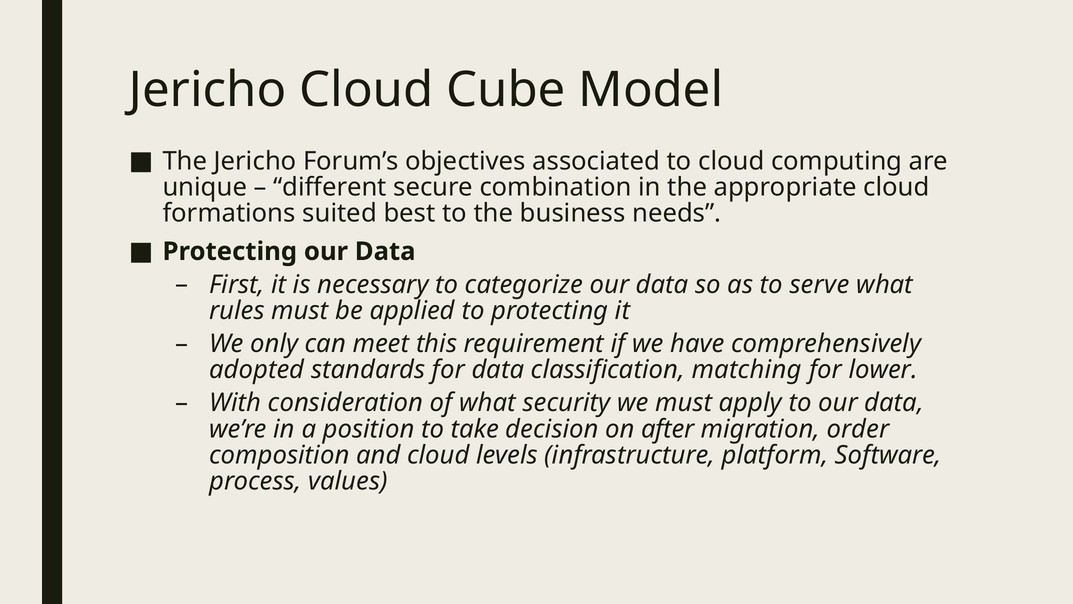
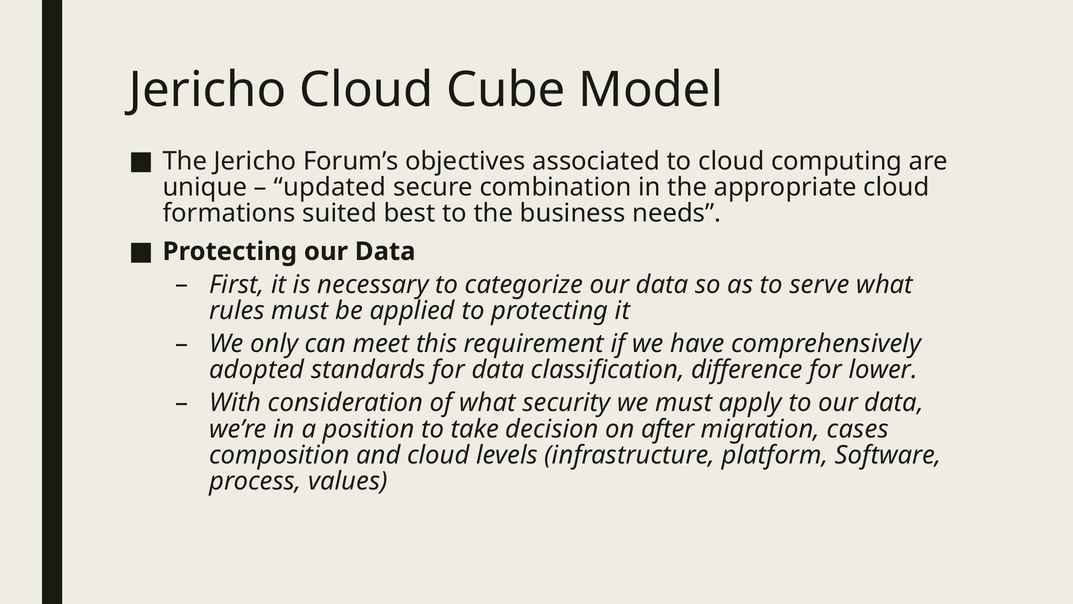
different: different -> updated (330, 187)
matching: matching -> difference (747, 370)
order: order -> cases (858, 429)
